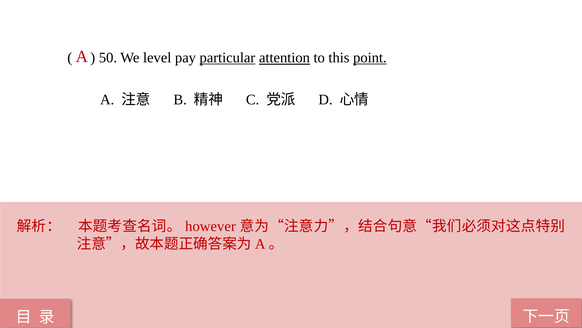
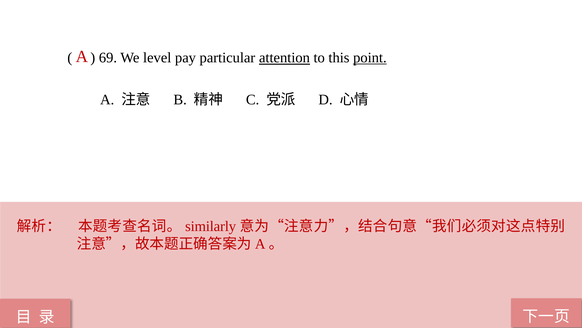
50: 50 -> 69 (108, 58)
particular underline: present -> none (227, 58)
however: however -> similarly (211, 226)
